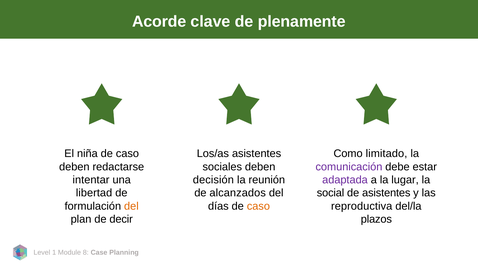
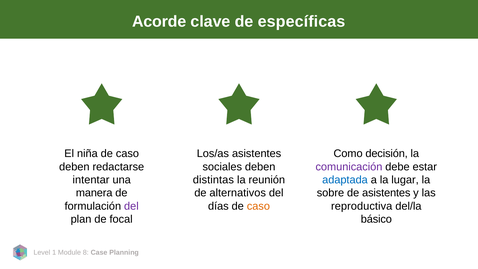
plenamente: plenamente -> específicas (302, 22)
limitado: limitado -> decisión (387, 154)
decisión: decisión -> distintas (213, 180)
adaptada colour: purple -> blue (345, 180)
libertad: libertad -> manera (94, 193)
alcanzados: alcanzados -> alternativos (238, 193)
social: social -> sobre (330, 193)
del colour: orange -> purple (131, 206)
decir: decir -> focal (121, 219)
plazos: plazos -> básico (376, 219)
